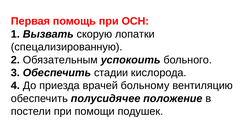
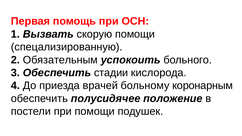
скорую лопатки: лопатки -> помощи (135, 34)
вентиляцию: вентиляцию -> коронарным (203, 86)
